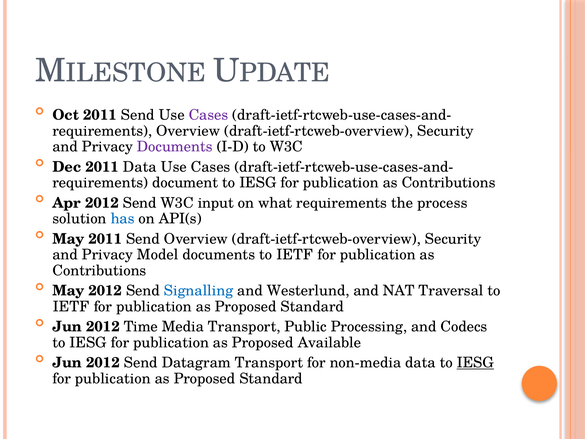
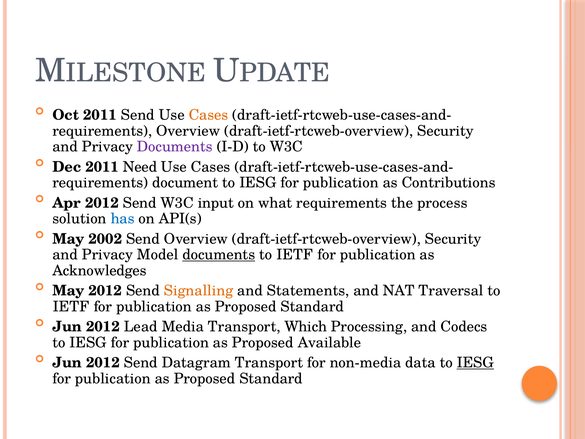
Cases colour: purple -> orange (209, 115)
2011 Data: Data -> Need (140, 167)
May 2011: 2011 -> 2002 (105, 239)
documents underline: none -> present (219, 255)
Contributions: Contributions -> Acknowledges (100, 270)
Signalling colour: blue -> orange (199, 291)
Westerlund: Westerlund -> Statements (308, 291)
Time: Time -> Lead (141, 327)
Public: Public -> Which (306, 327)
